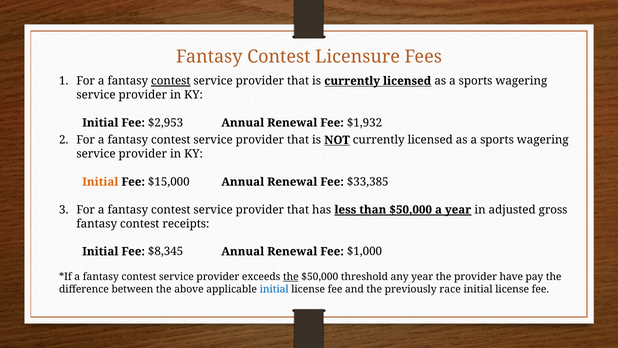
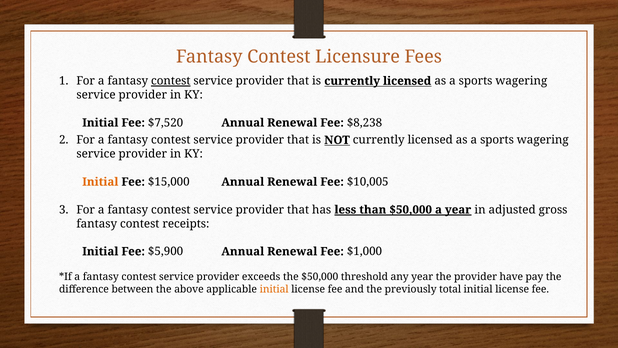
$2,953: $2,953 -> $7,520 (166, 123)
$1,932: $1,932 -> $8,238 (364, 123)
$33,385: $33,385 -> $10,005 (368, 182)
$8,345: $8,345 -> $5,900 (166, 251)
the underline: present -> none (291, 277)
initial colour: blue -> orange (274, 289)
race: race -> total (450, 289)
